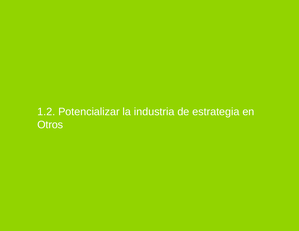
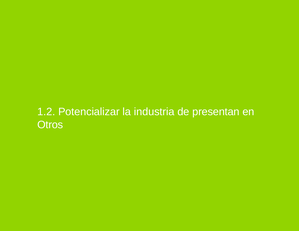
estrategia: estrategia -> presentan (216, 112)
